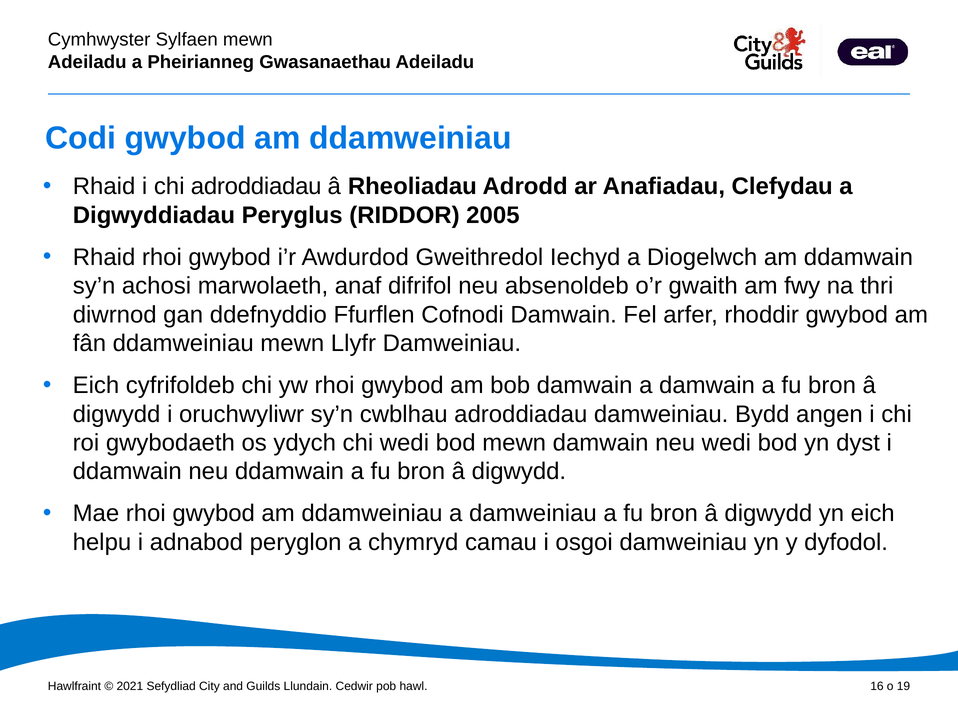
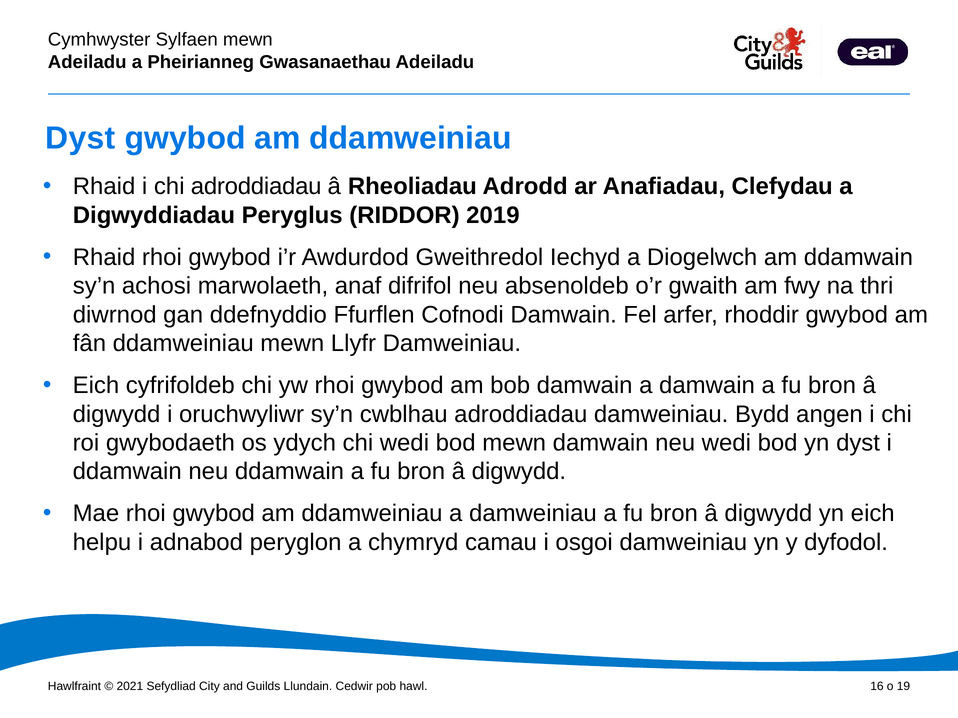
Codi: Codi -> Dyst (80, 138)
2005: 2005 -> 2019 (493, 215)
